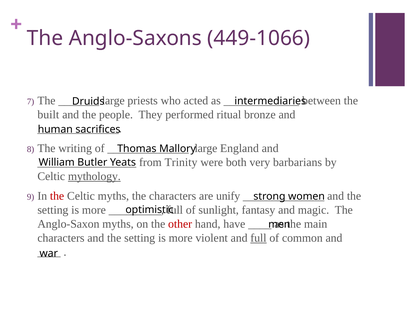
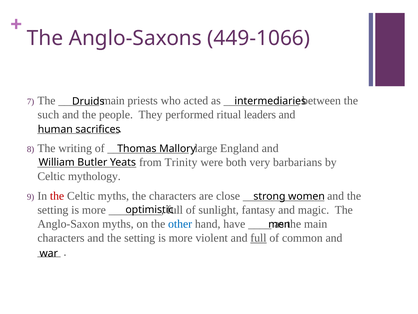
large: large -> main (113, 100)
built: built -> such (48, 114)
bronze: bronze -> leaders (260, 114)
mythology underline: present -> none (94, 176)
unify: unify -> close (228, 196)
other colour: red -> blue (180, 224)
